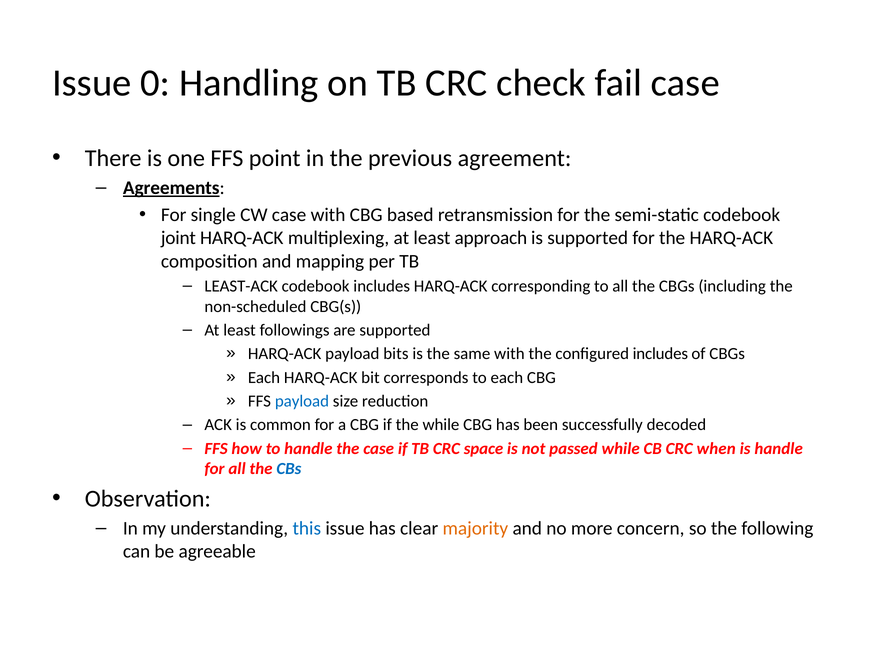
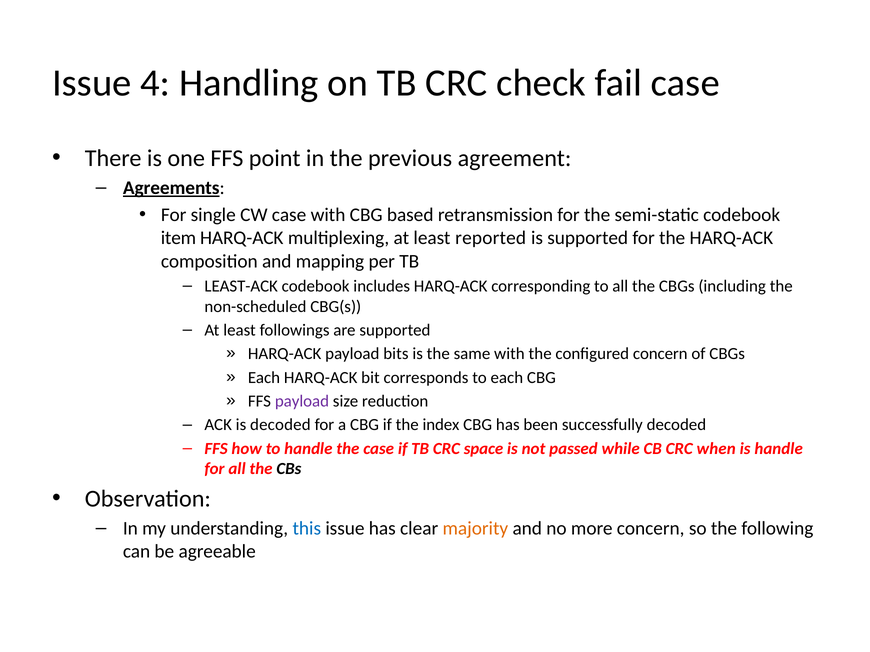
0: 0 -> 4 (155, 83)
joint: joint -> item (178, 238)
approach: approach -> reported (491, 238)
configured includes: includes -> concern (660, 354)
payload colour: blue -> purple (302, 401)
is common: common -> decoded (280, 425)
the while: while -> index (441, 425)
CBs colour: blue -> black (289, 469)
